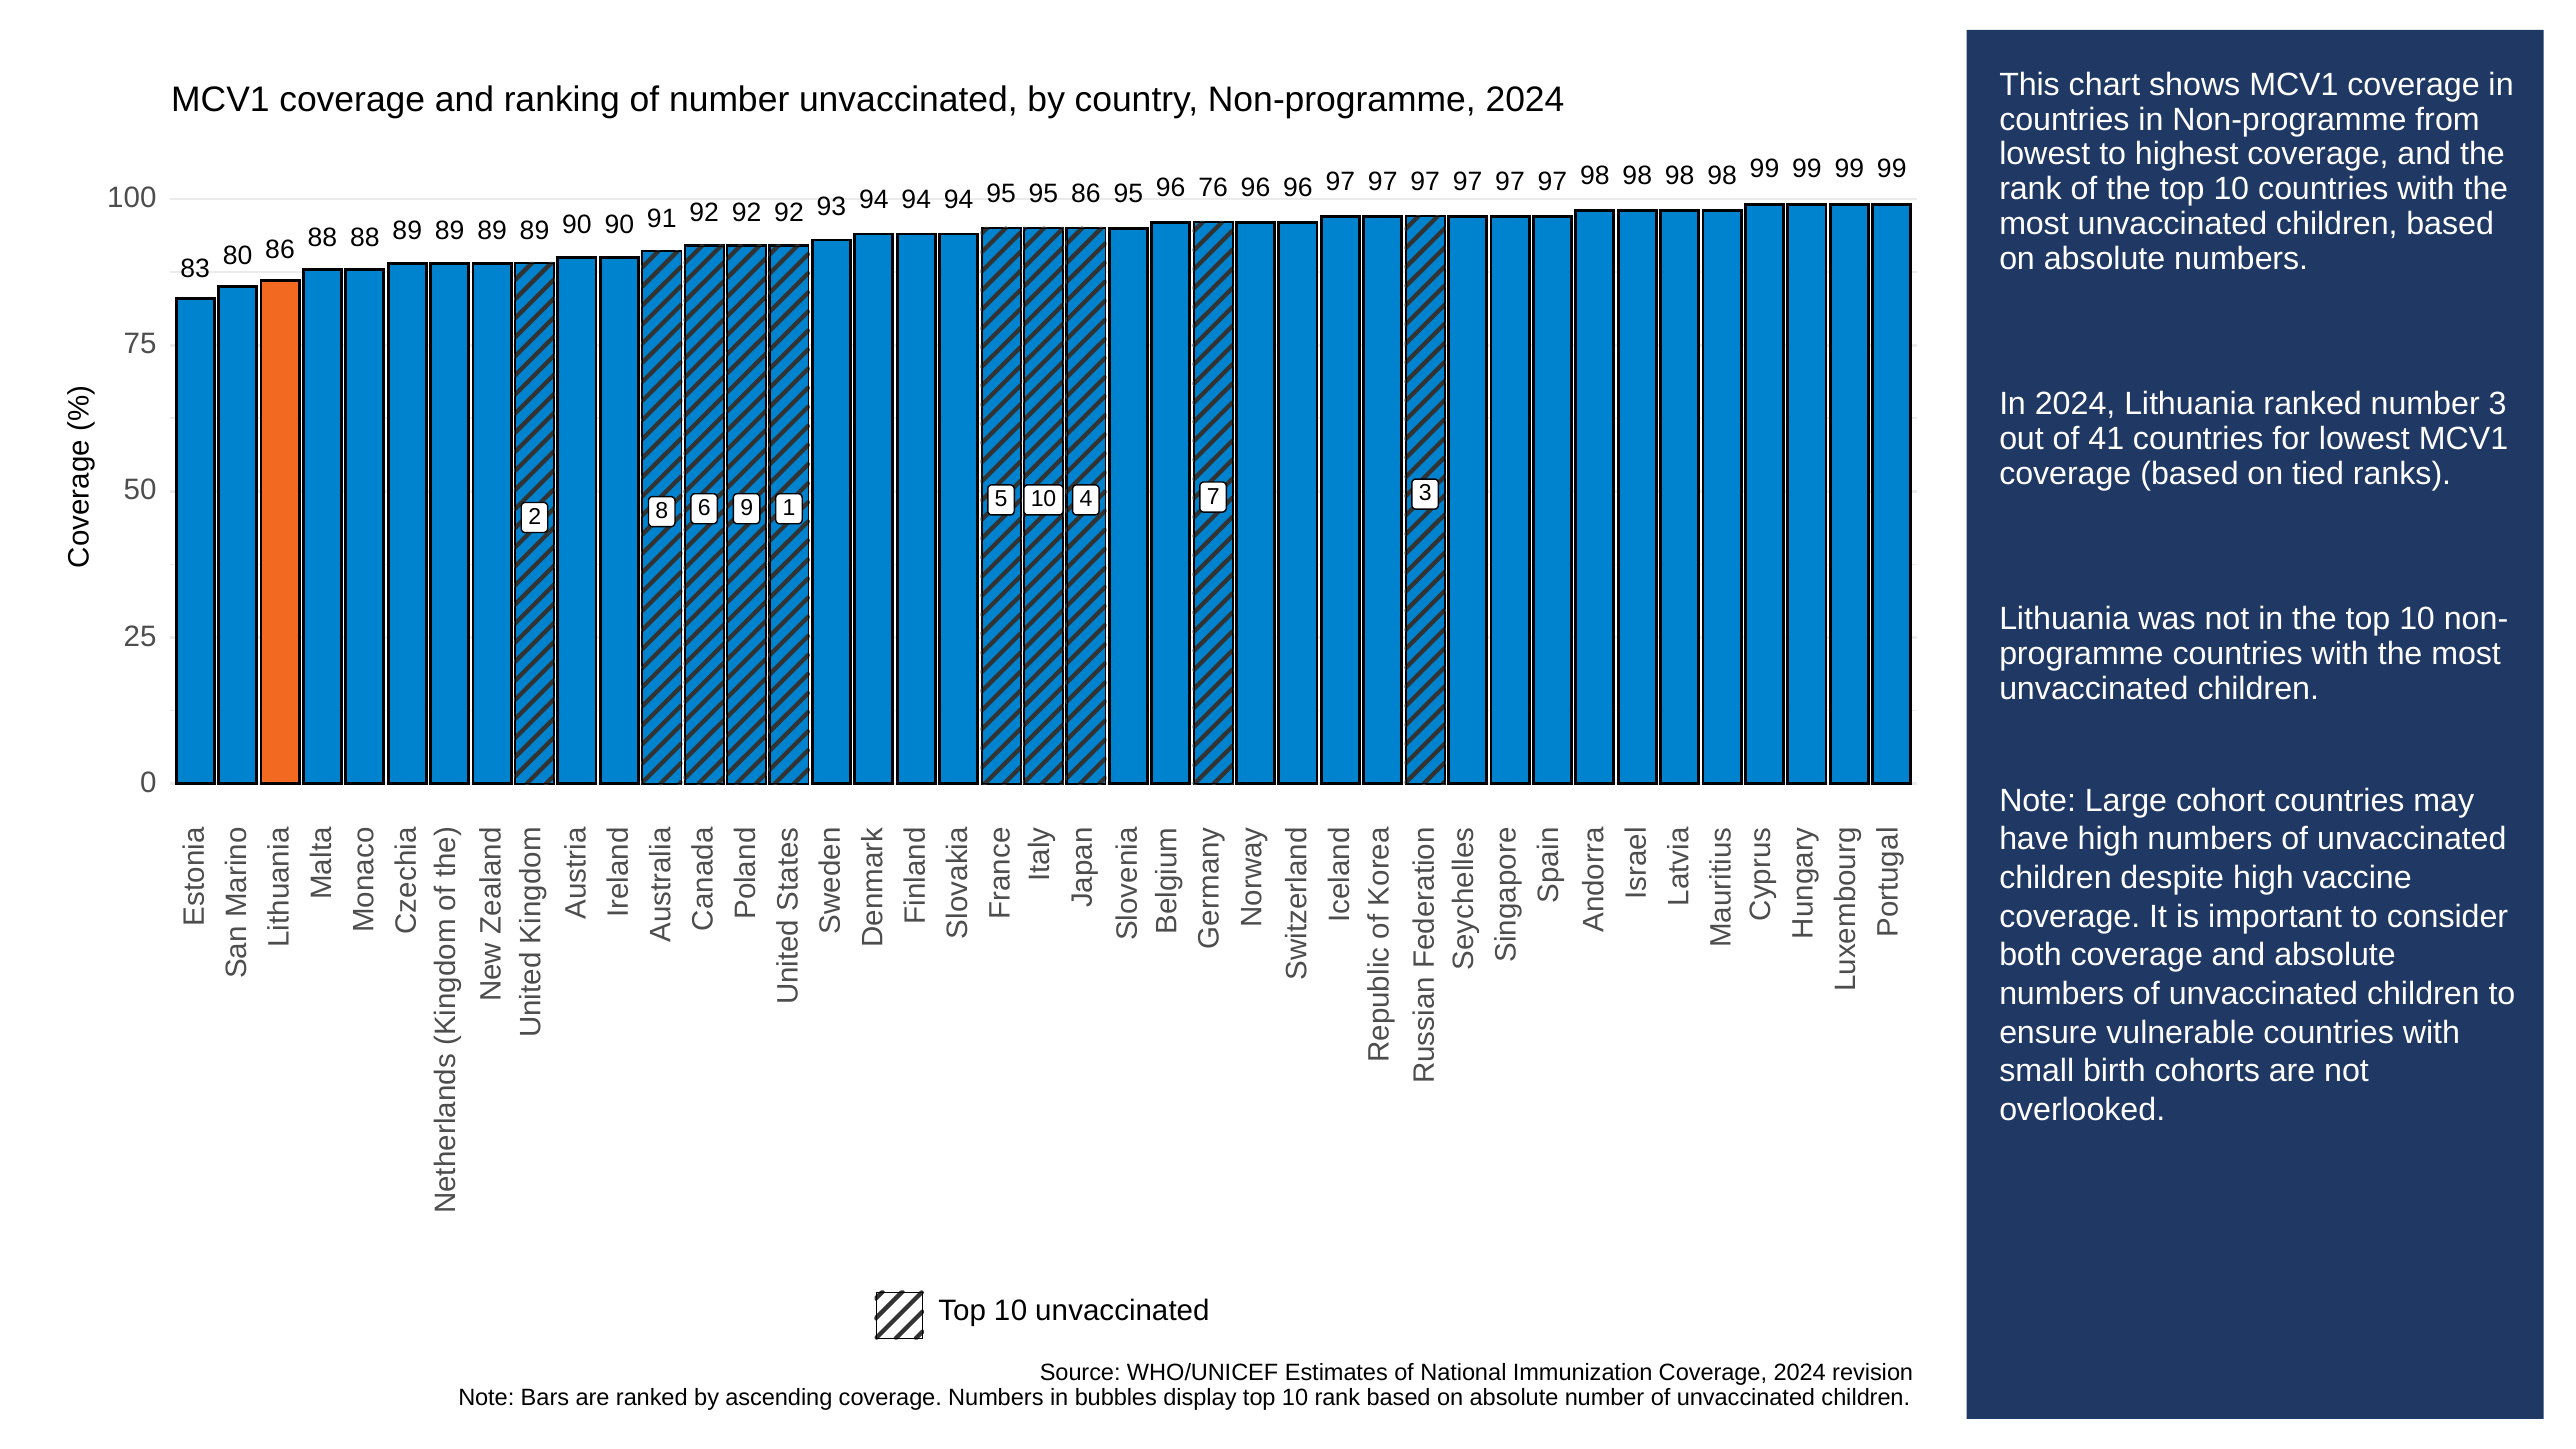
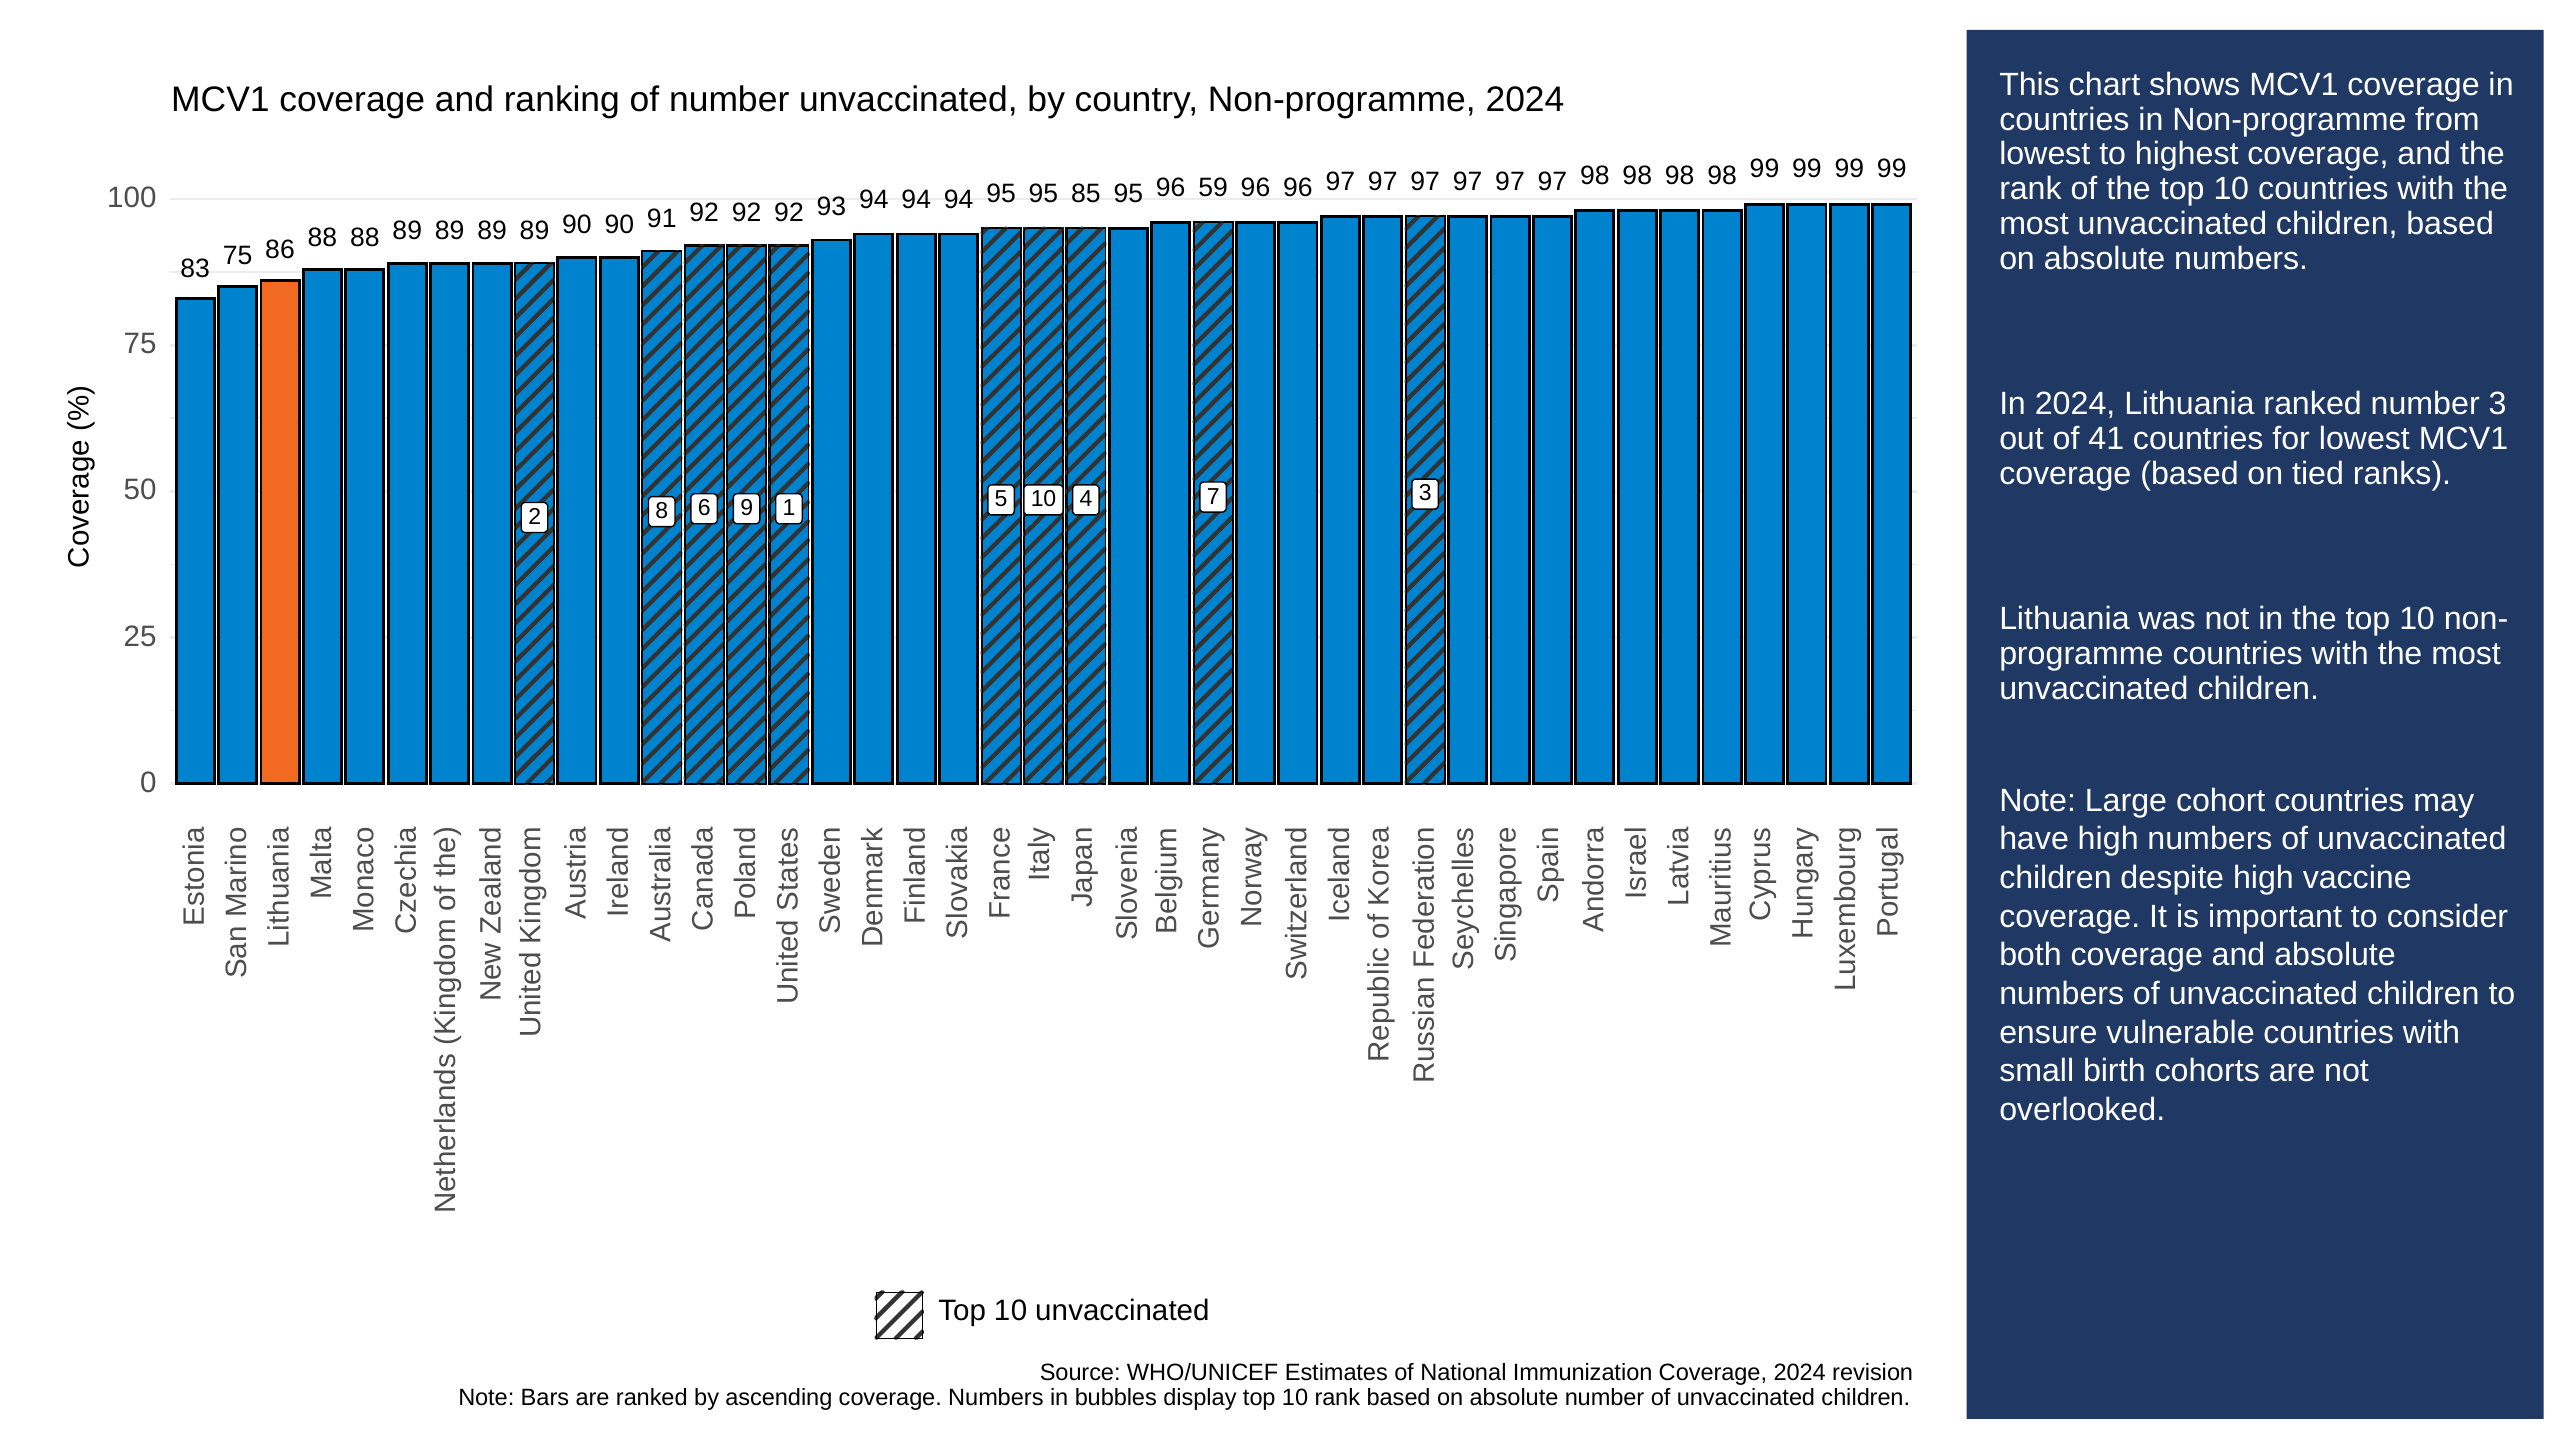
76: 76 -> 59 (1213, 188)
94 86: 86 -> 85 (1086, 194)
83 80: 80 -> 75 (238, 256)
